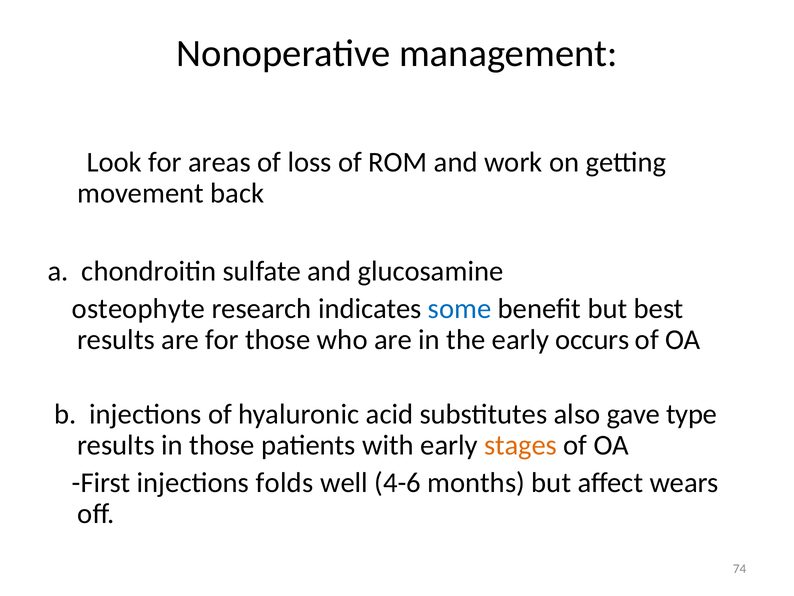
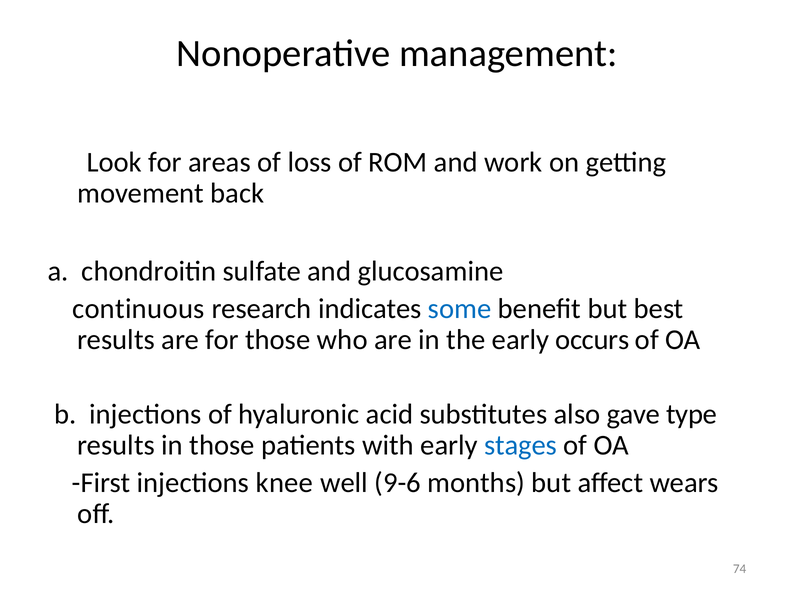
osteophyte: osteophyte -> continuous (138, 308)
stages colour: orange -> blue (521, 445)
folds: folds -> knee (285, 482)
4-6: 4-6 -> 9-6 (398, 482)
